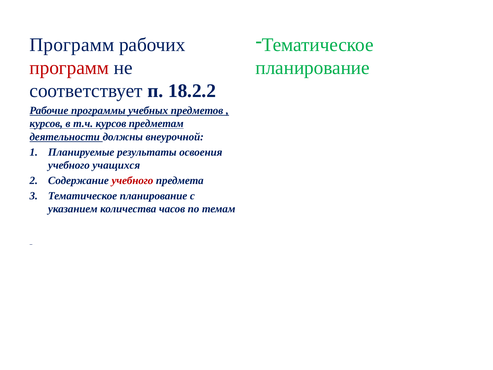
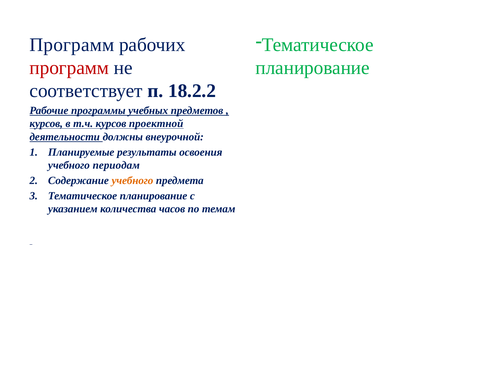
предметам: предметам -> проектной (156, 124)
учащихся: учащихся -> периодам (116, 165)
учебного colour: red -> orange (132, 180)
